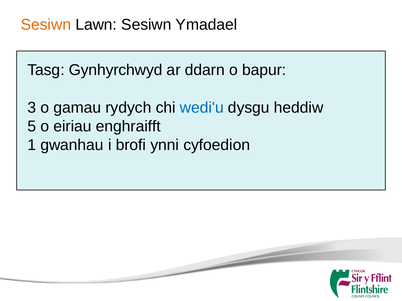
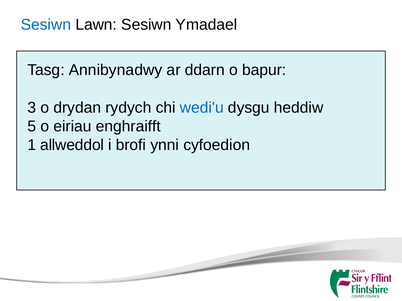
Sesiwn colour: orange -> blue (46, 25)
Gynhyrchwyd: Gynhyrchwyd -> Annibynadwy (116, 70)
gamau: gamau -> drydan (77, 108)
gwanhau: gwanhau -> allweddol (72, 145)
